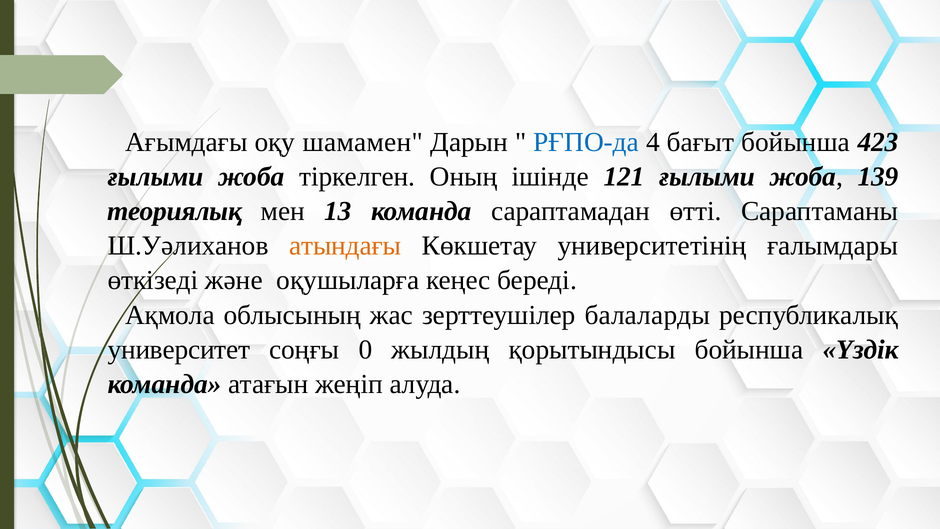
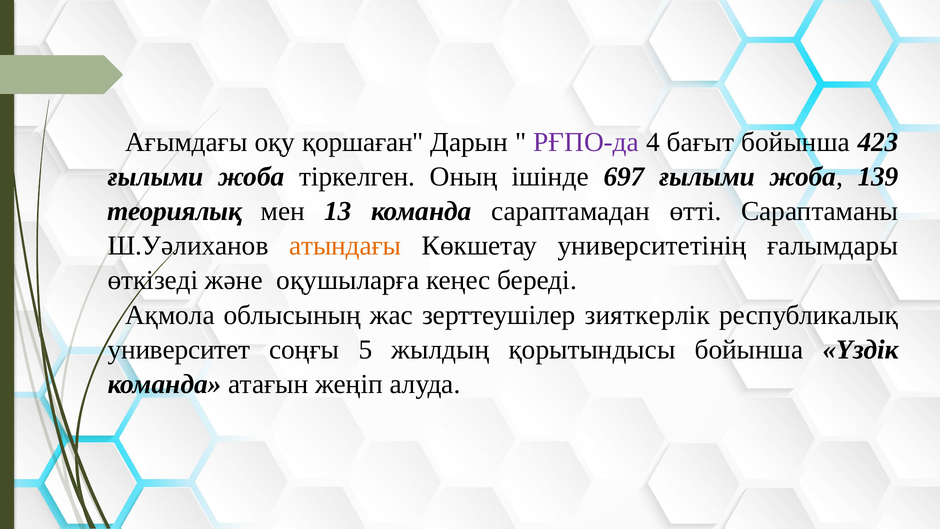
шамамен: шамамен -> қоршаған (363, 142)
РҒПО-да colour: blue -> purple (586, 142)
121: 121 -> 697 (624, 177)
балаларды: балаларды -> зияткерлік (647, 315)
0: 0 -> 5 (365, 349)
